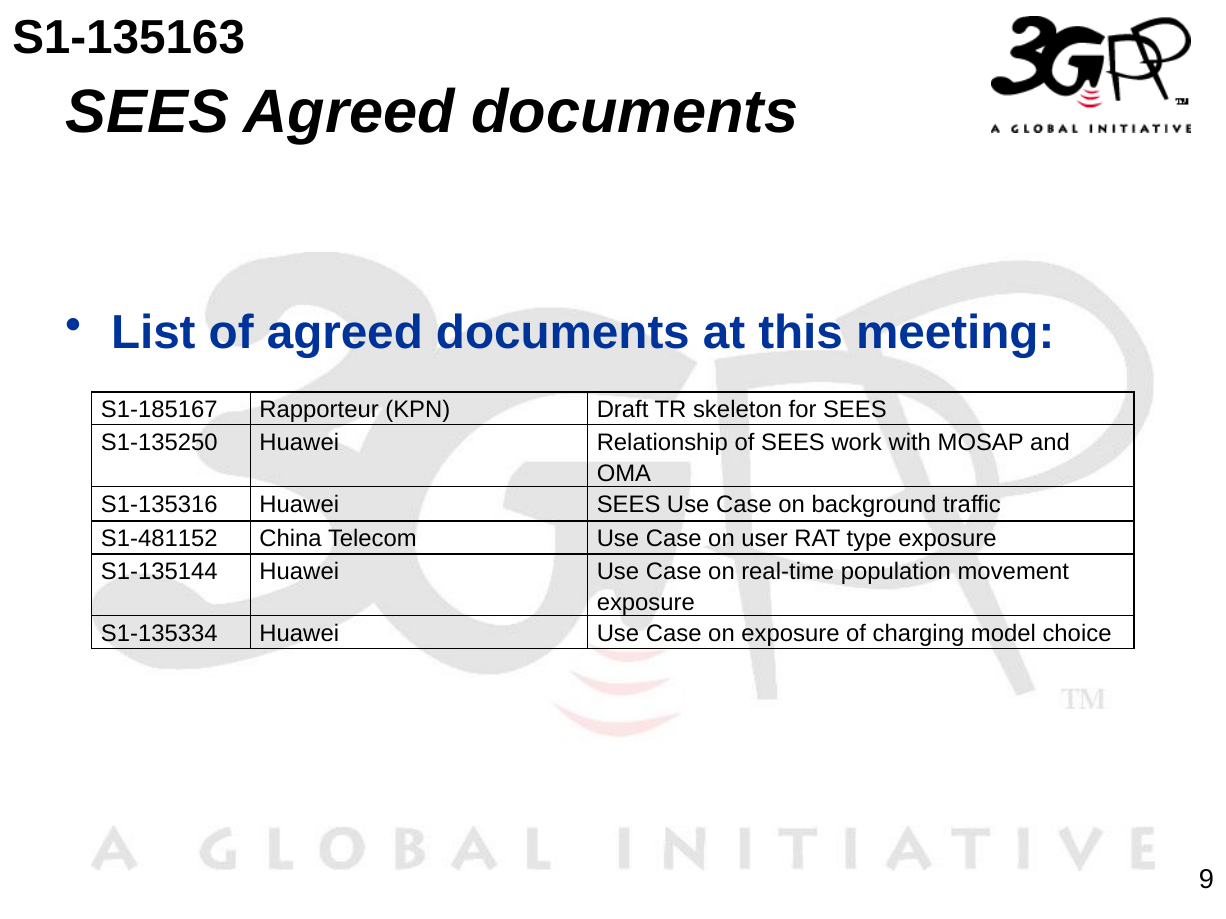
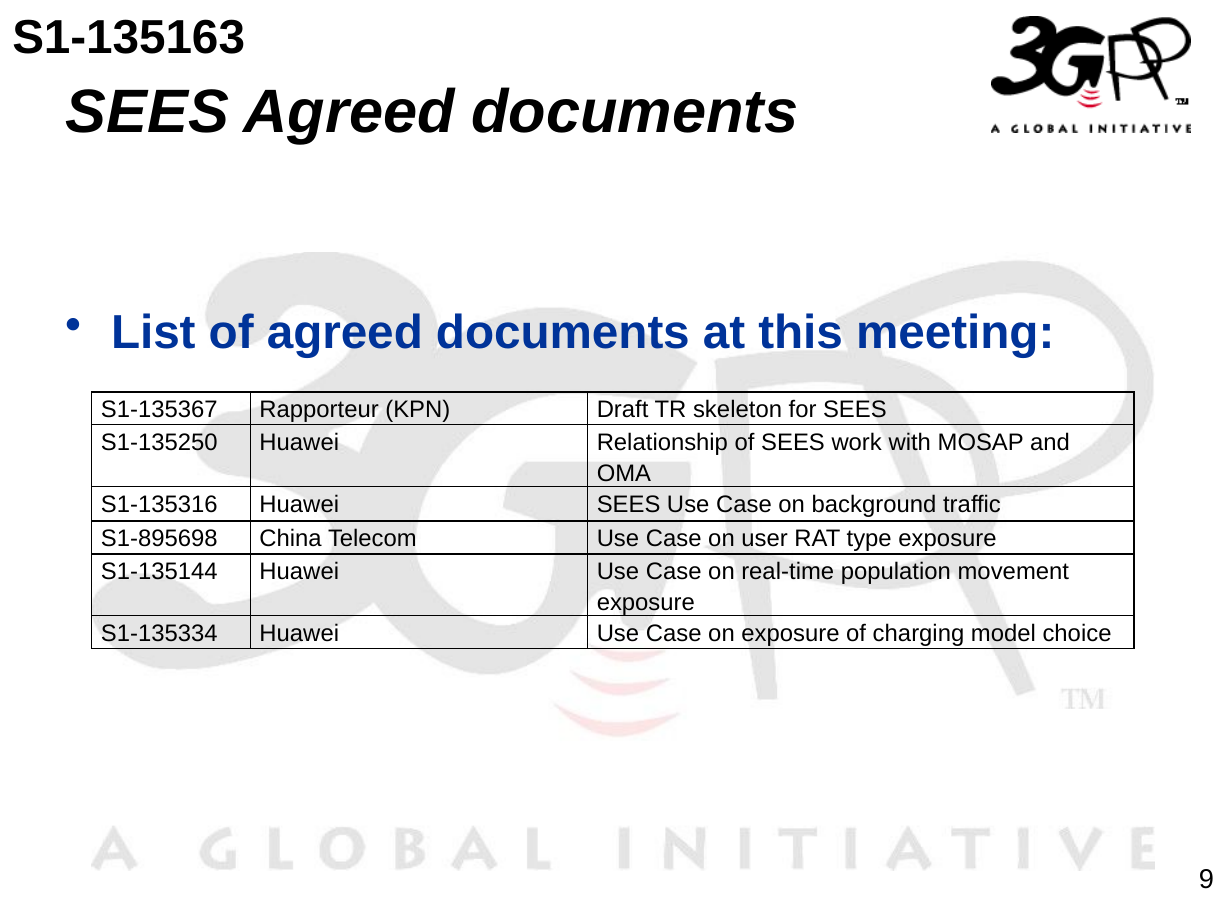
S1-185167: S1-185167 -> S1-135367 (159, 410)
S1-481152: S1-481152 -> S1-895698 (159, 539)
